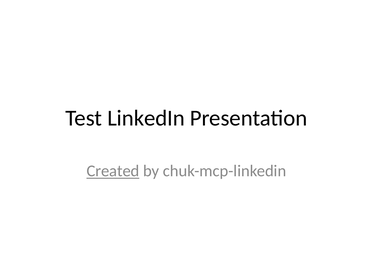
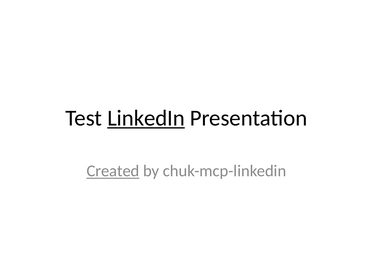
LinkedIn underline: none -> present (146, 118)
